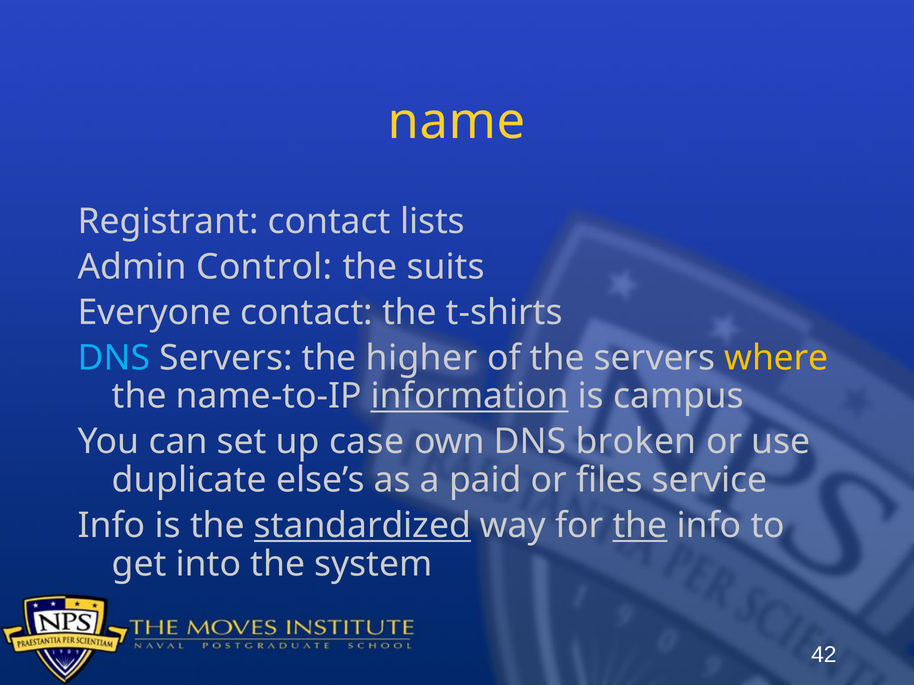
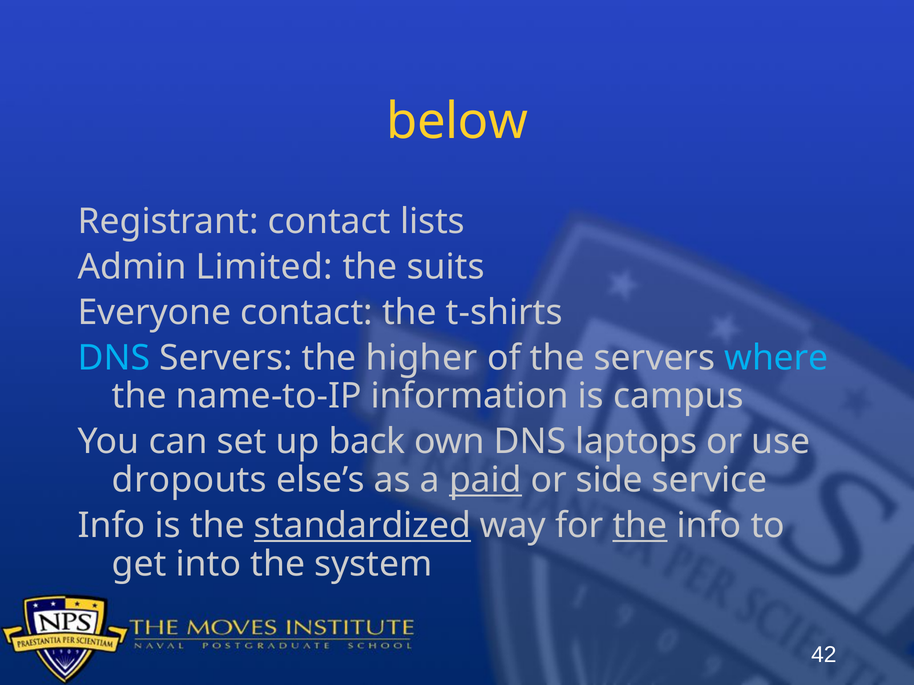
name: name -> below (457, 122)
Control: Control -> Limited (264, 267)
where colour: yellow -> light blue (776, 358)
information underline: present -> none (470, 397)
case: case -> back (367, 442)
broken: broken -> laptops (636, 442)
duplicate: duplicate -> dropouts (189, 480)
paid underline: none -> present (485, 480)
files: files -> side (609, 480)
